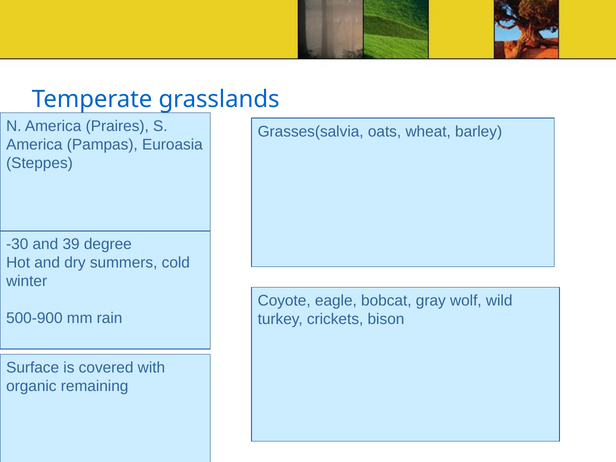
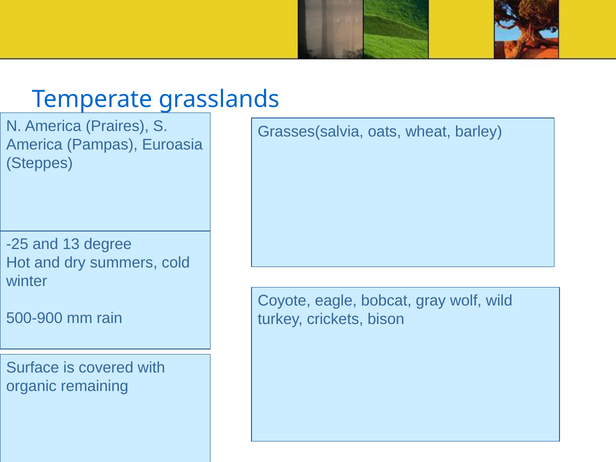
-30: -30 -> -25 (17, 244)
39: 39 -> 13 (71, 244)
